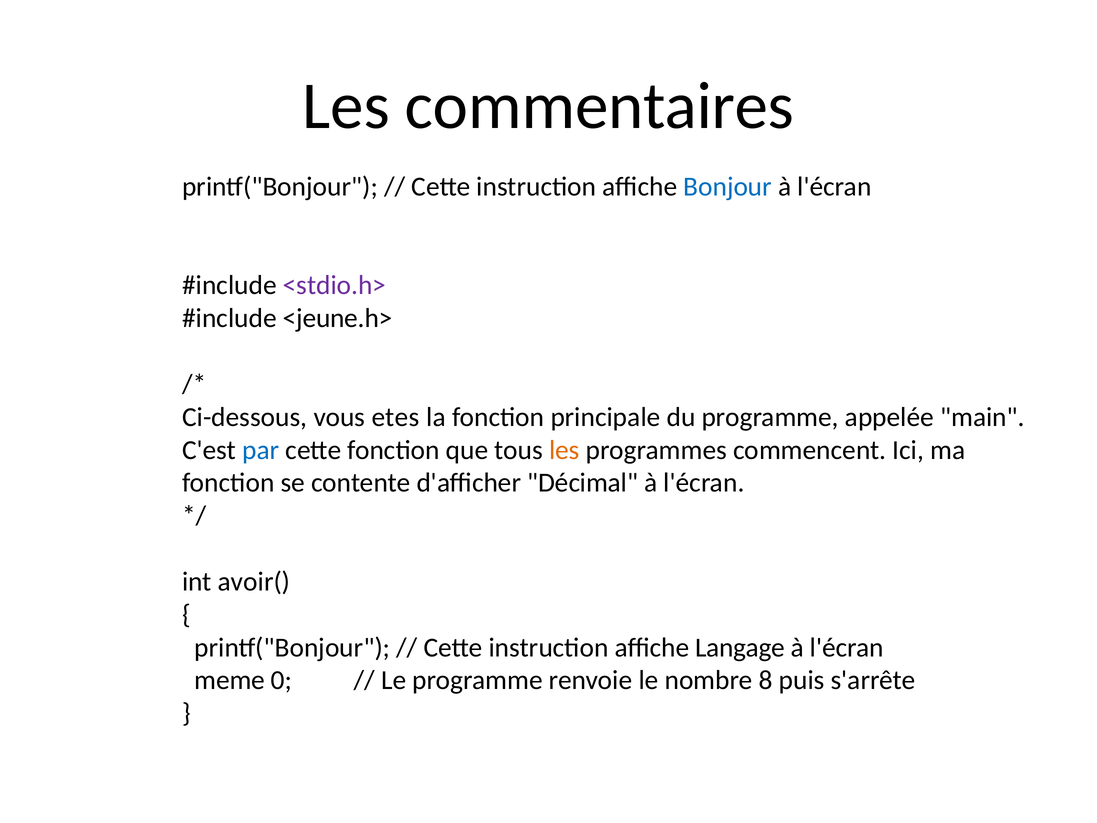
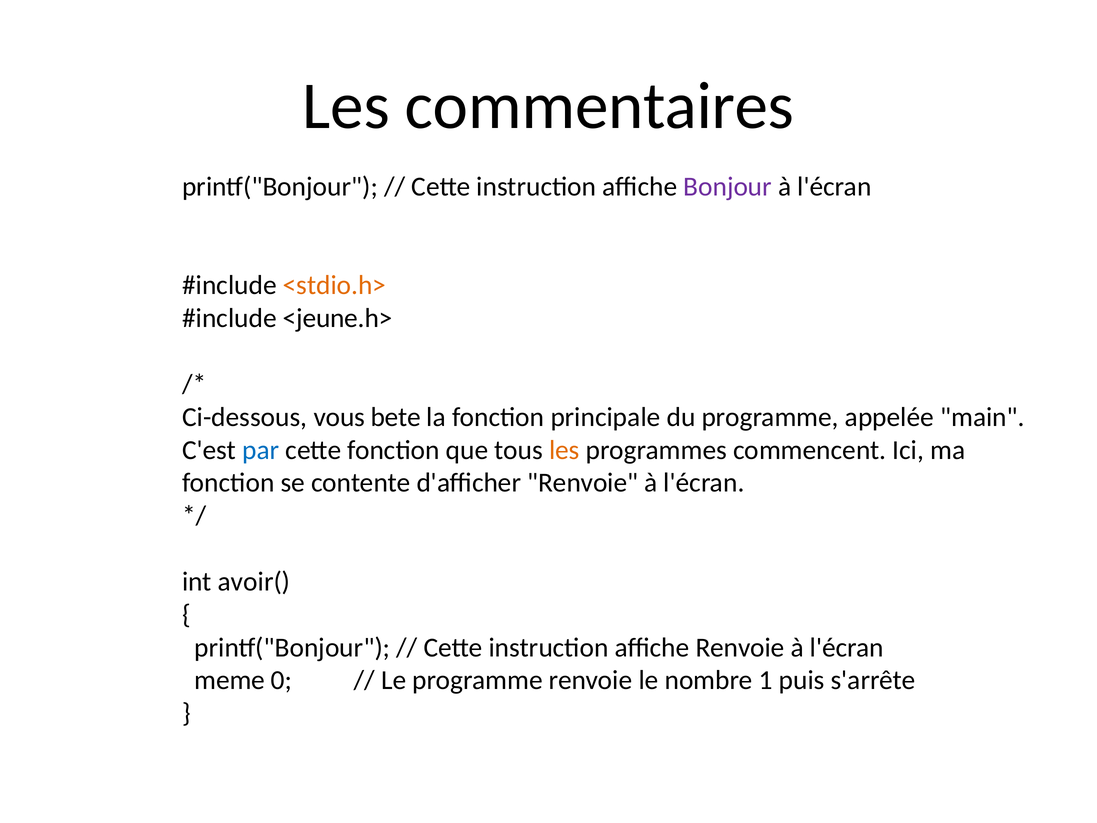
Bonjour colour: blue -> purple (728, 187)
<stdio.h> colour: purple -> orange (334, 285)
etes: etes -> bete (396, 417)
d'afficher Décimal: Décimal -> Renvoie (583, 483)
affiche Langage: Langage -> Renvoie (740, 647)
8: 8 -> 1 (766, 680)
